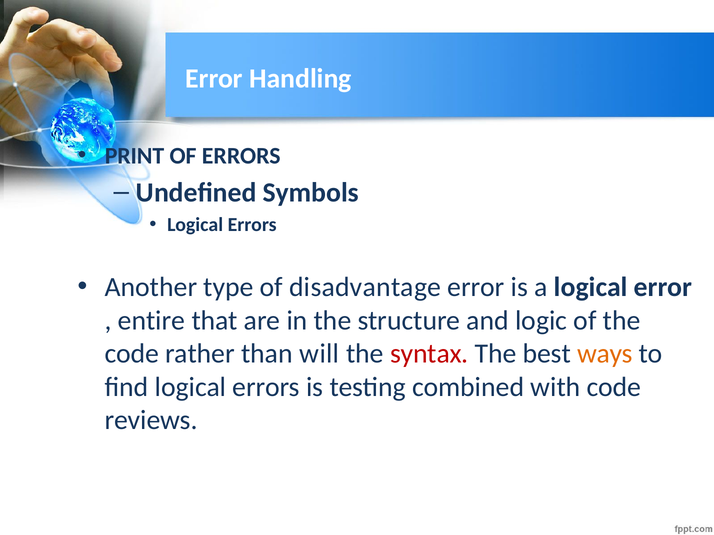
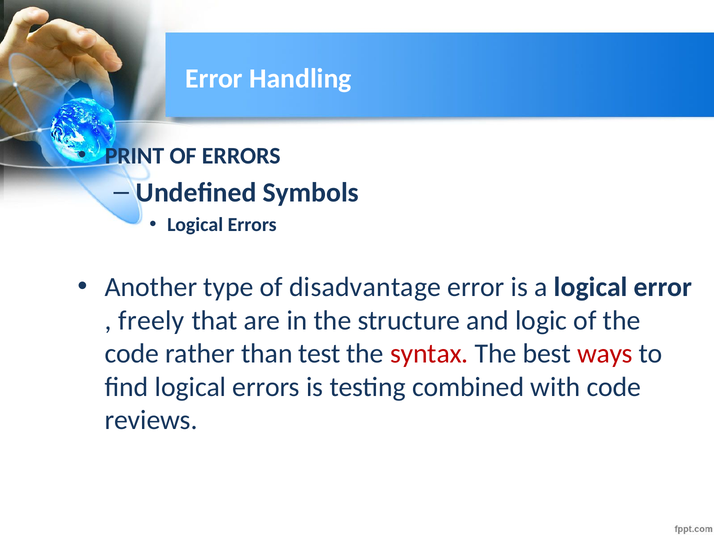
entire: entire -> freely (151, 321)
will: will -> test (320, 354)
ways colour: orange -> red (605, 354)
